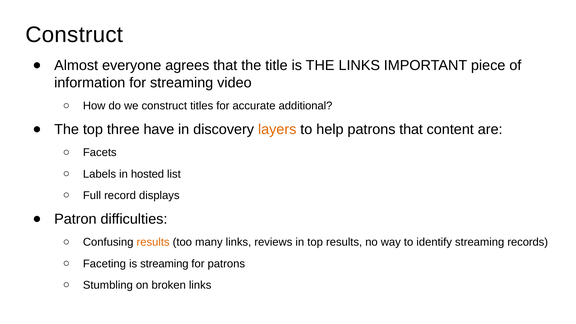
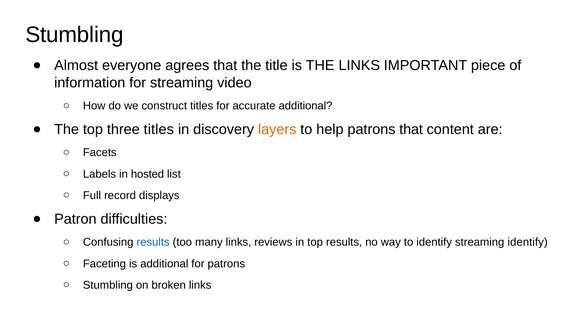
Construct: Construct -> Stumbling (75, 35)
three have: have -> titles (159, 129)
results colour: orange -> blue (153, 242)
streaming records: records -> identify (528, 242)
is streaming: streaming -> additional (164, 264)
